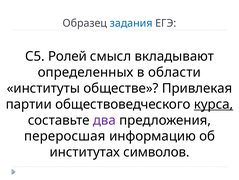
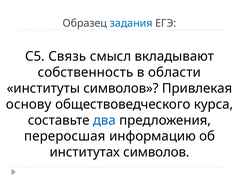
Ролей: Ролей -> Связь (67, 56)
определенных: определенных -> собственность (86, 72)
институты обществе: обществе -> символов (121, 88)
партии: партии -> основу (29, 104)
курса underline: present -> none (214, 104)
два colour: purple -> blue (104, 120)
